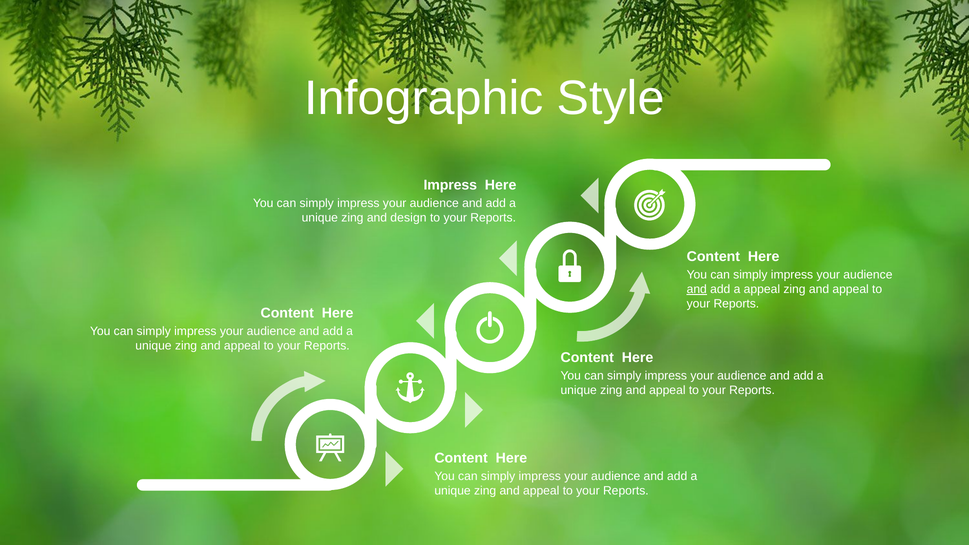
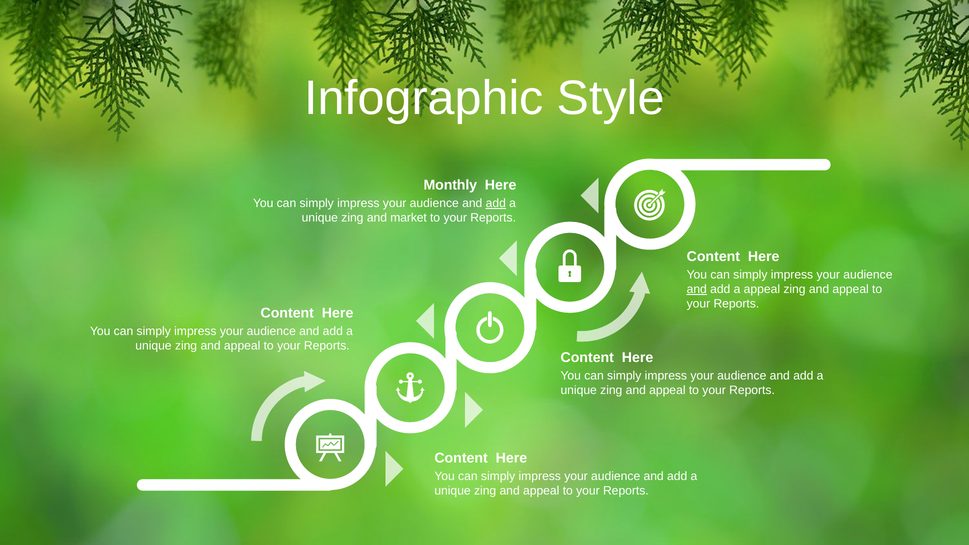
Impress: Impress -> Monthly (450, 185)
add underline: none -> present (496, 203)
design: design -> market (409, 218)
